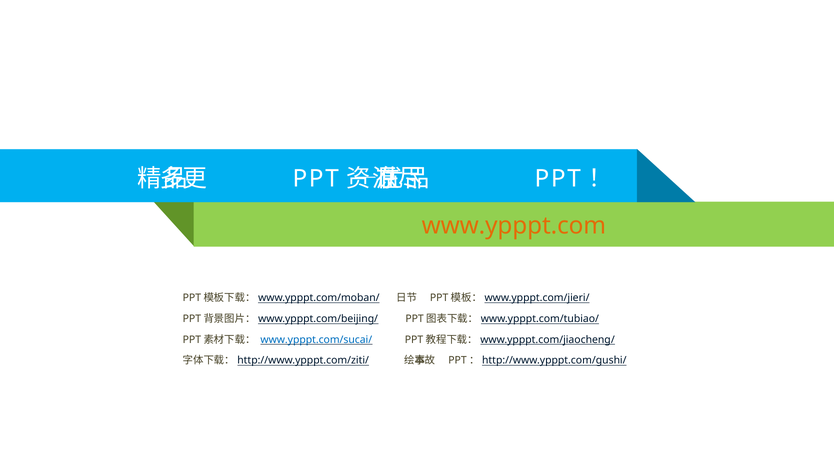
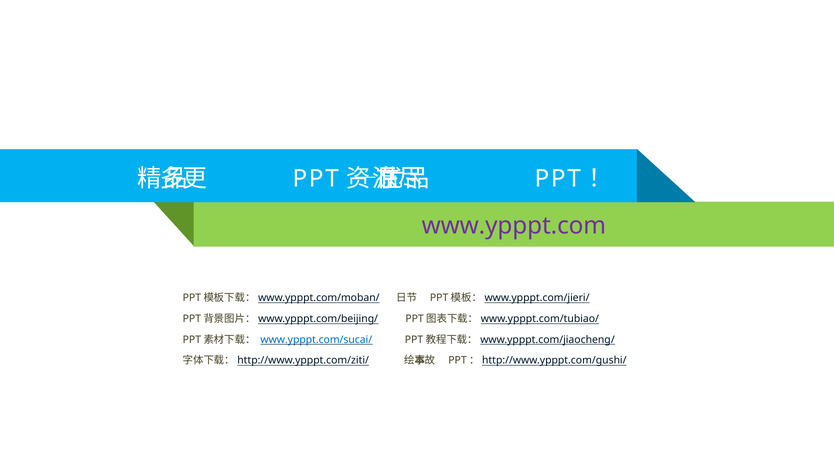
www.ypppt.com colour: orange -> purple (514, 226)
